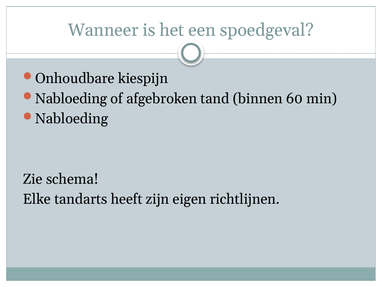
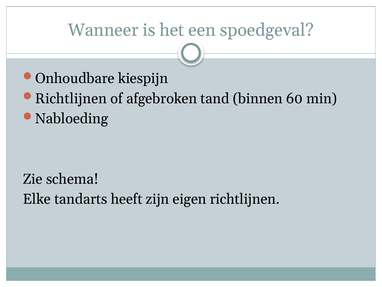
Nabloeding: Nabloeding -> Richtlijnen (71, 98)
